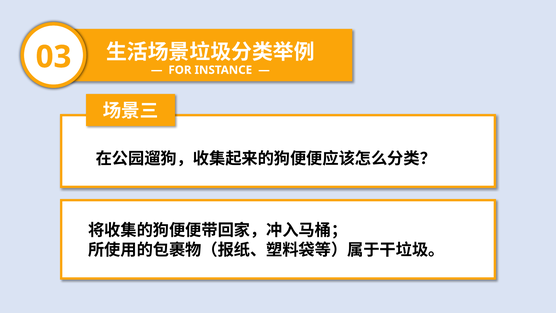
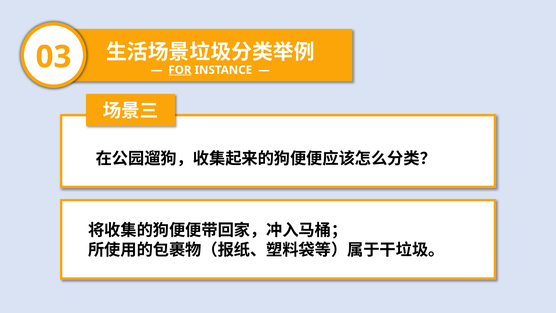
FOR underline: none -> present (180, 70)
